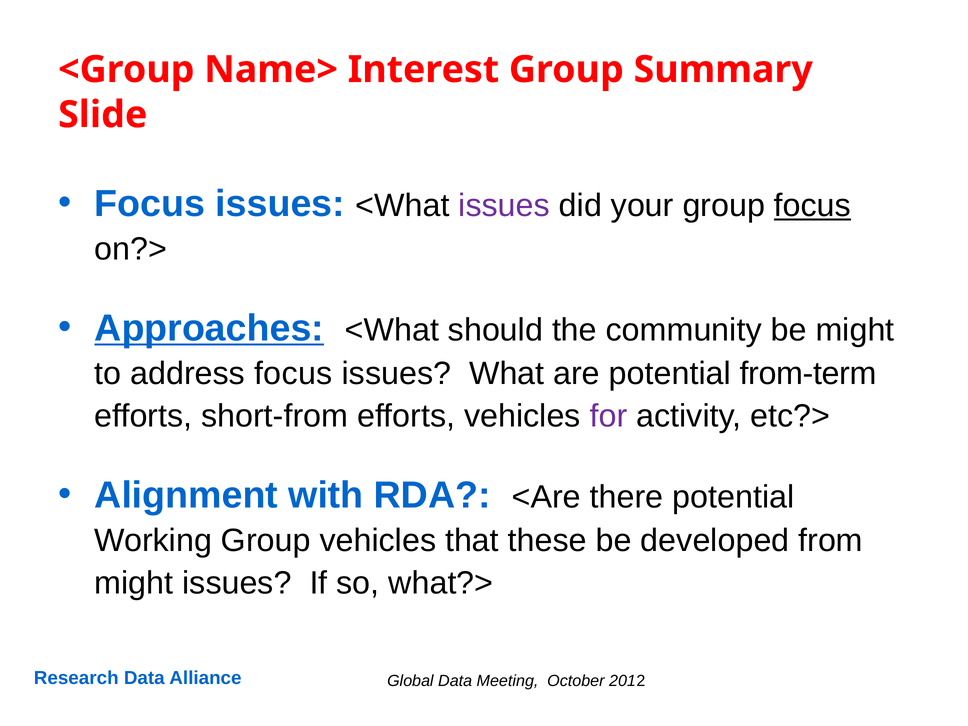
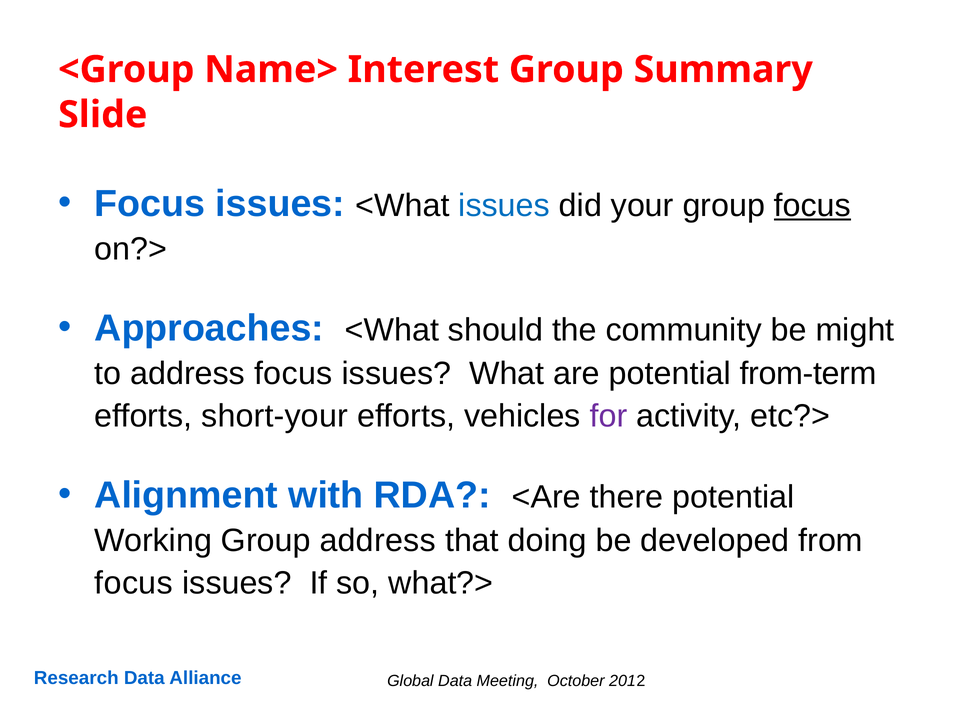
issues colour: purple -> blue (504, 206)
Approaches underline: present -> none (209, 328)
short-from: short-from -> short-your (275, 416)
Group vehicles: vehicles -> address (378, 541)
these: these -> doing (547, 541)
might: might -> focus (134, 583)
